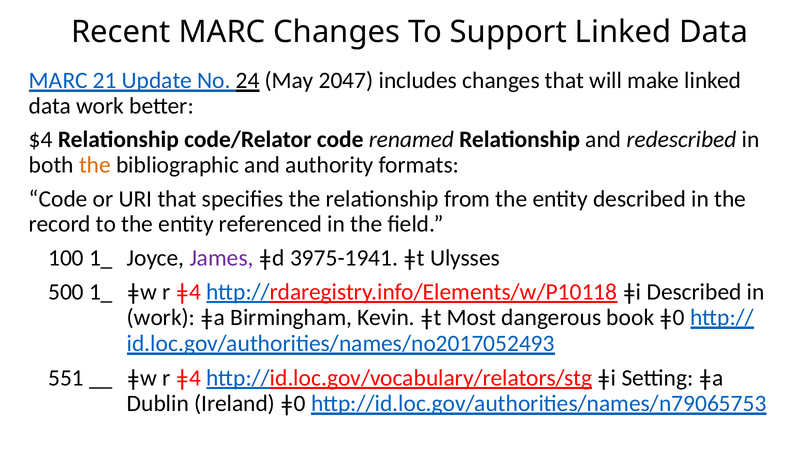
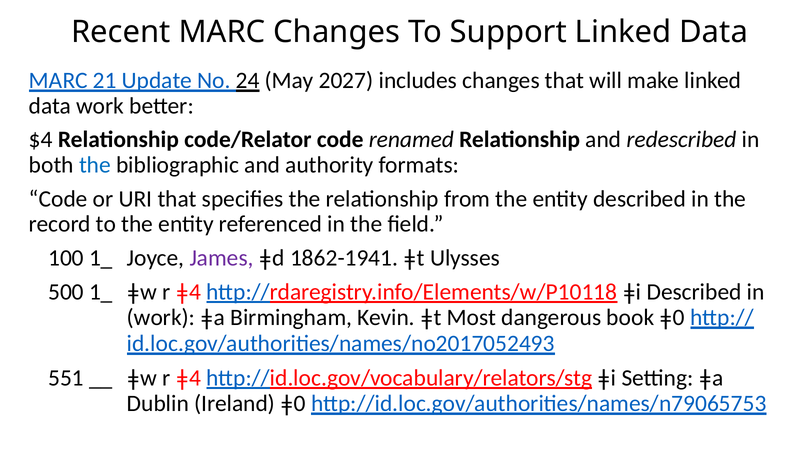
2047: 2047 -> 2027 (346, 81)
the colour: orange -> blue (95, 165)
3975-1941: 3975-1941 -> 1862-1941 (344, 258)
